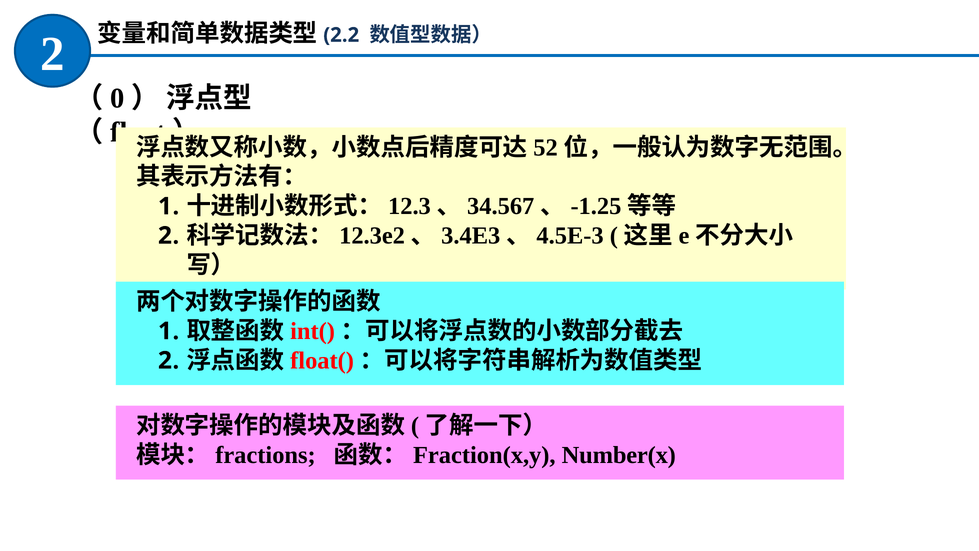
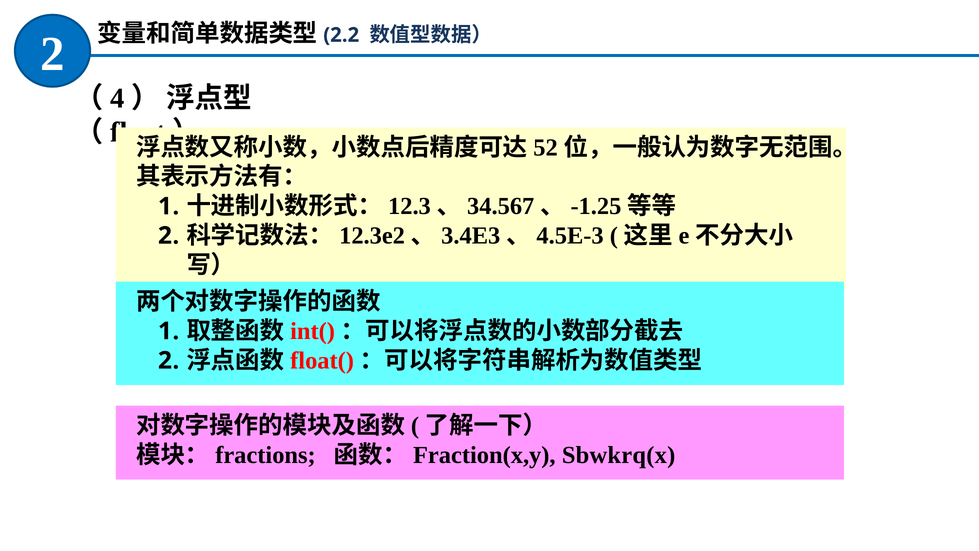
0: 0 -> 4 (117, 98)
Number(x: Number(x -> Sbwkrq(x (619, 455)
